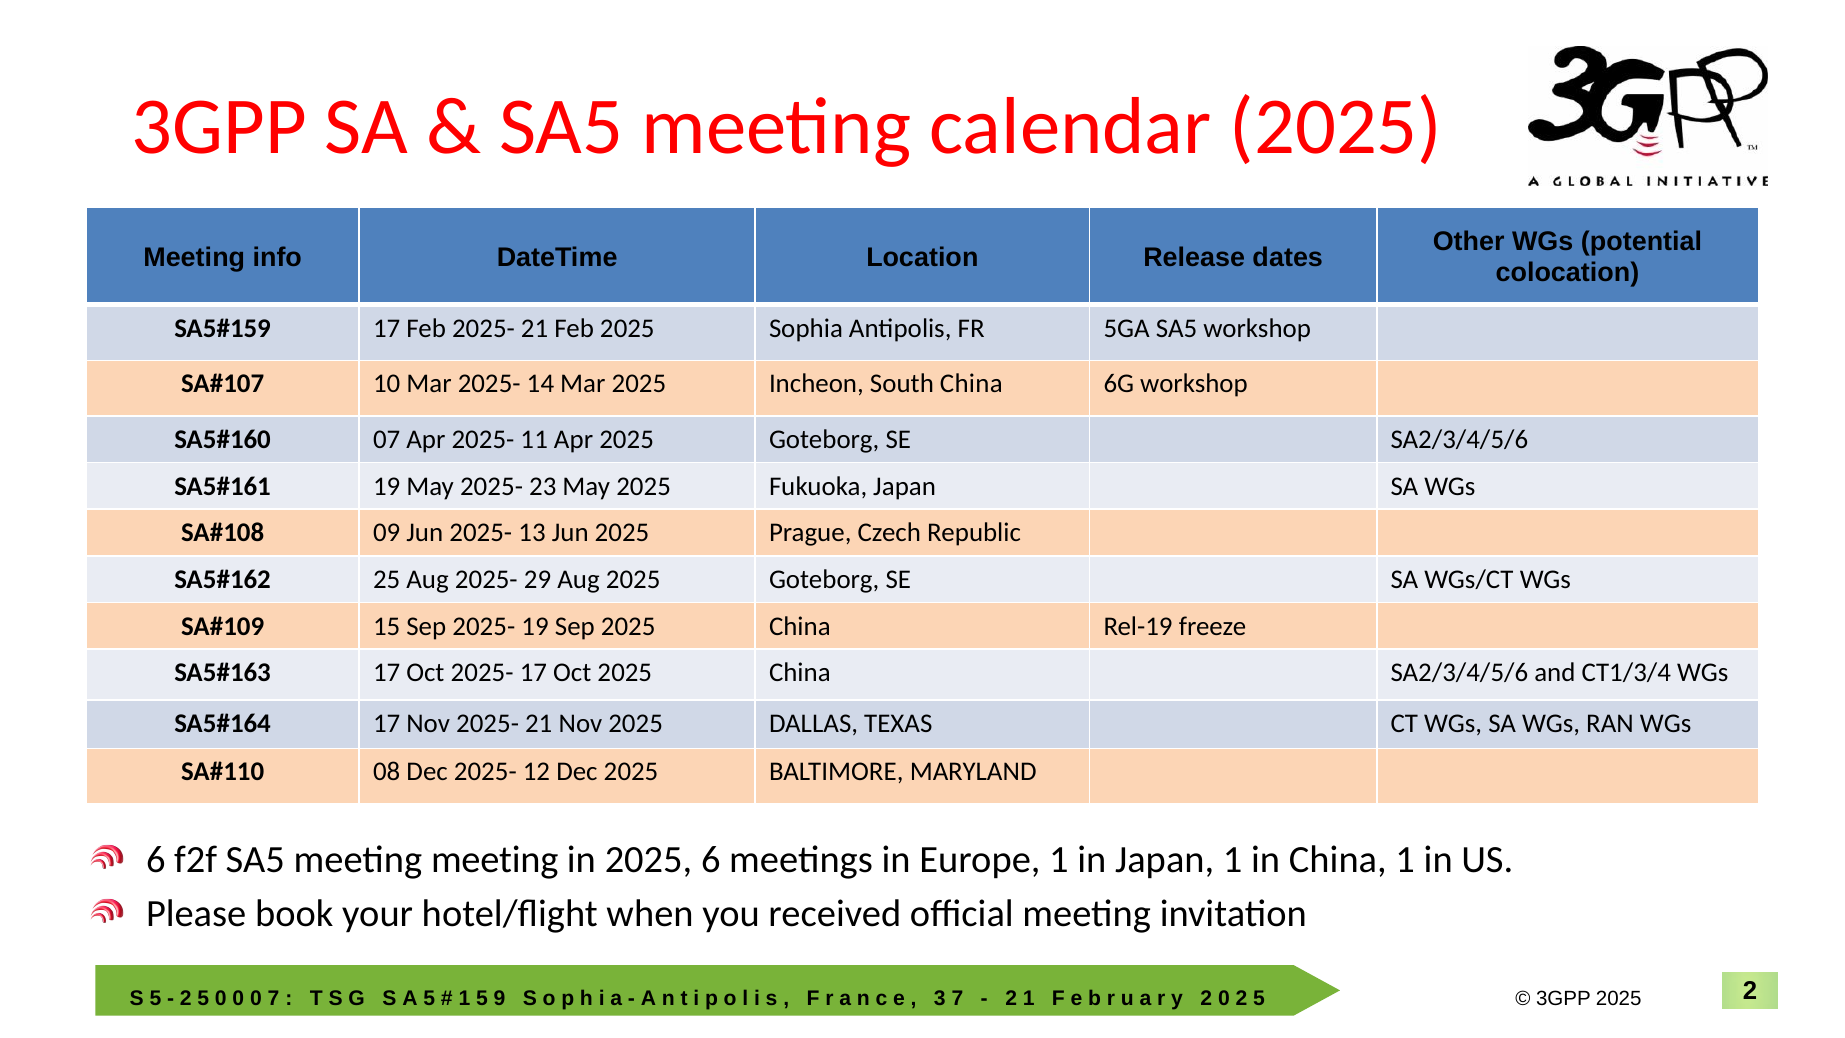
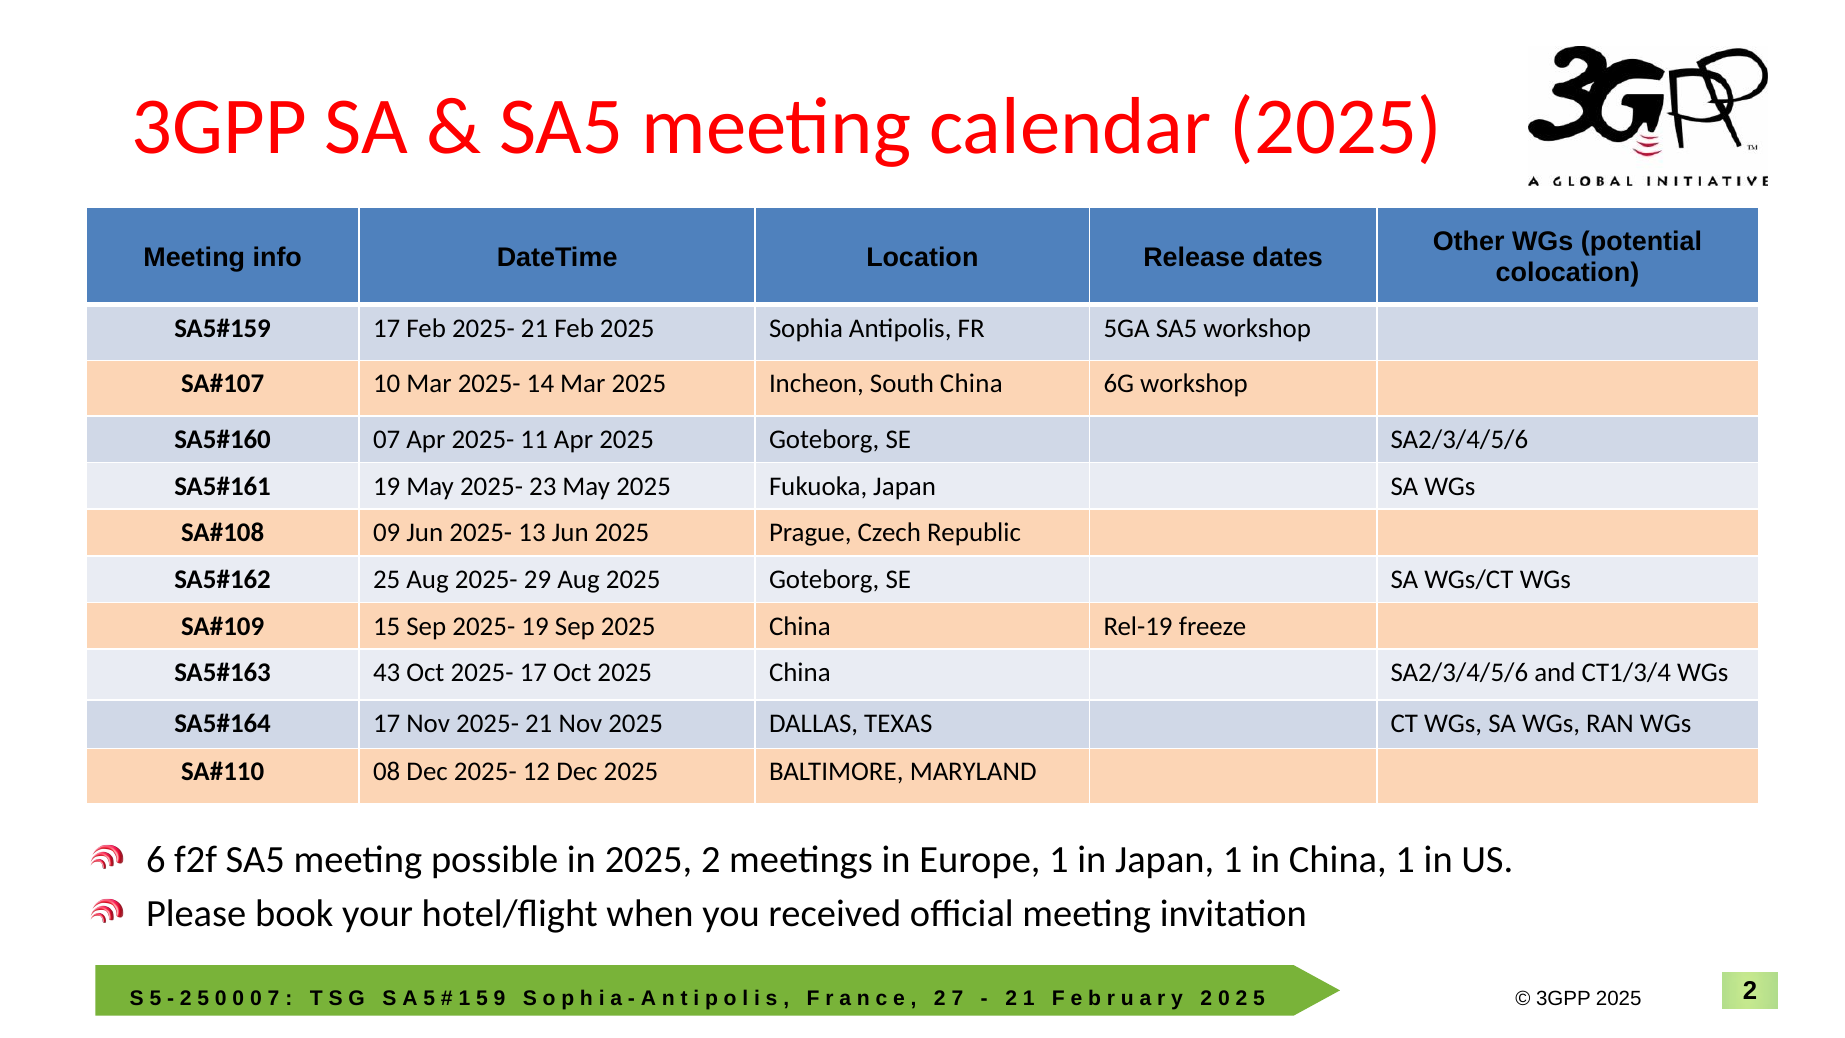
17: 17 -> 43 (387, 673)
meeting meeting: meeting -> possible (495, 859)
in 2025 6: 6 -> 2 (711, 859)
3: 3 -> 2 (940, 998)
